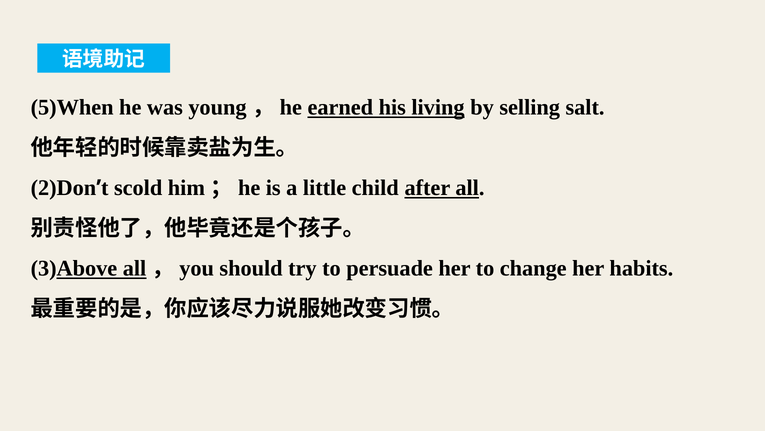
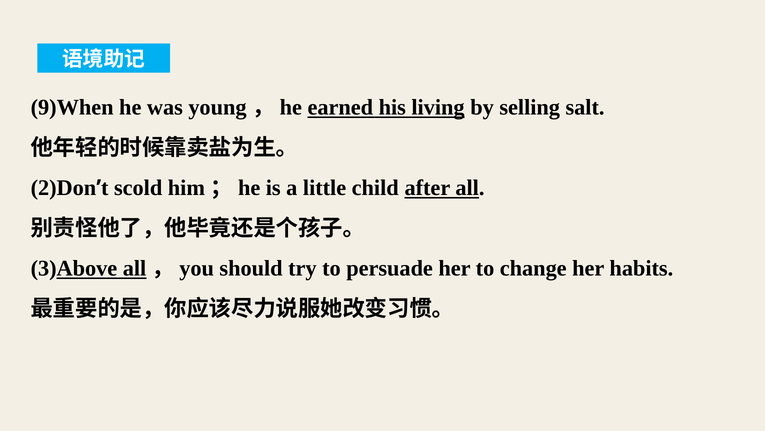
5)When: 5)When -> 9)When (72, 107)
